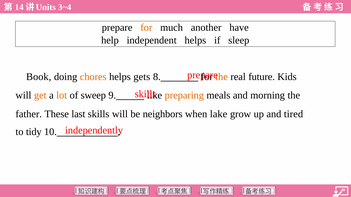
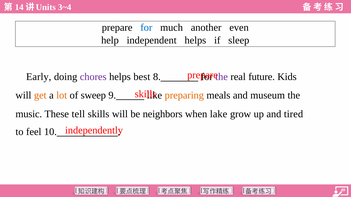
for colour: orange -> blue (146, 28)
have: have -> even (239, 28)
Book: Book -> Early (39, 77)
chores colour: orange -> purple (93, 77)
gets: gets -> best (142, 77)
the colour: orange -> purple (222, 77)
morning: morning -> museum (268, 96)
father: father -> music (29, 114)
last: last -> tell (78, 114)
tidy: tidy -> feel (34, 132)
